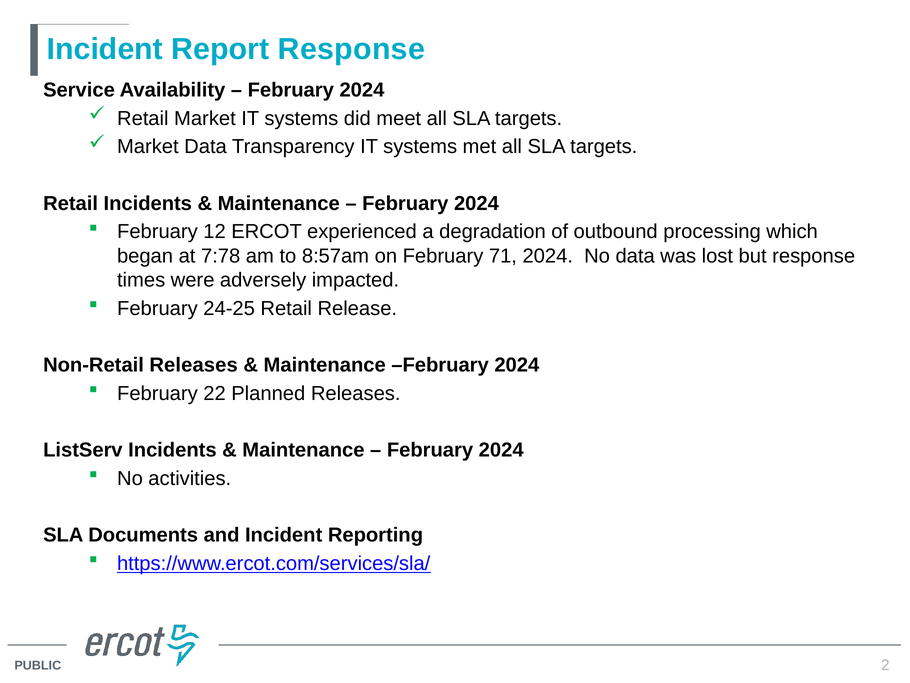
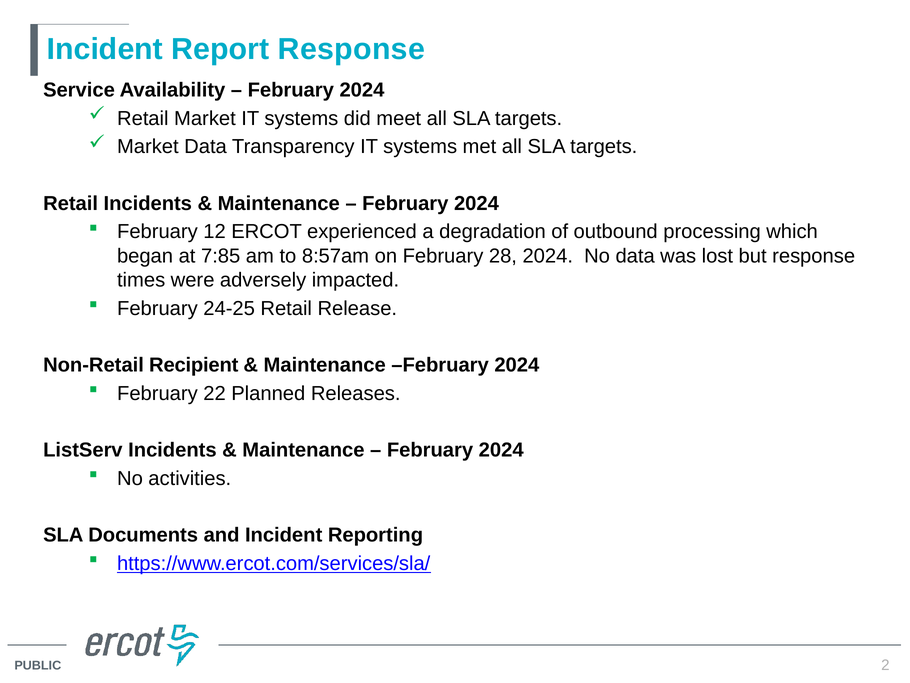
7:78: 7:78 -> 7:85 (221, 256)
71: 71 -> 28 (503, 256)
Non-Retail Releases: Releases -> Recipient (194, 365)
